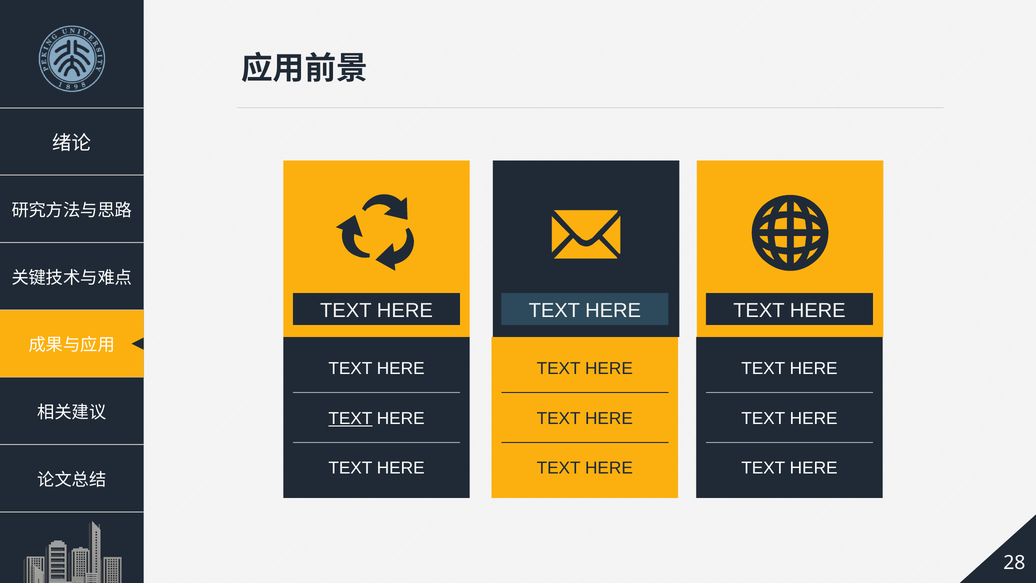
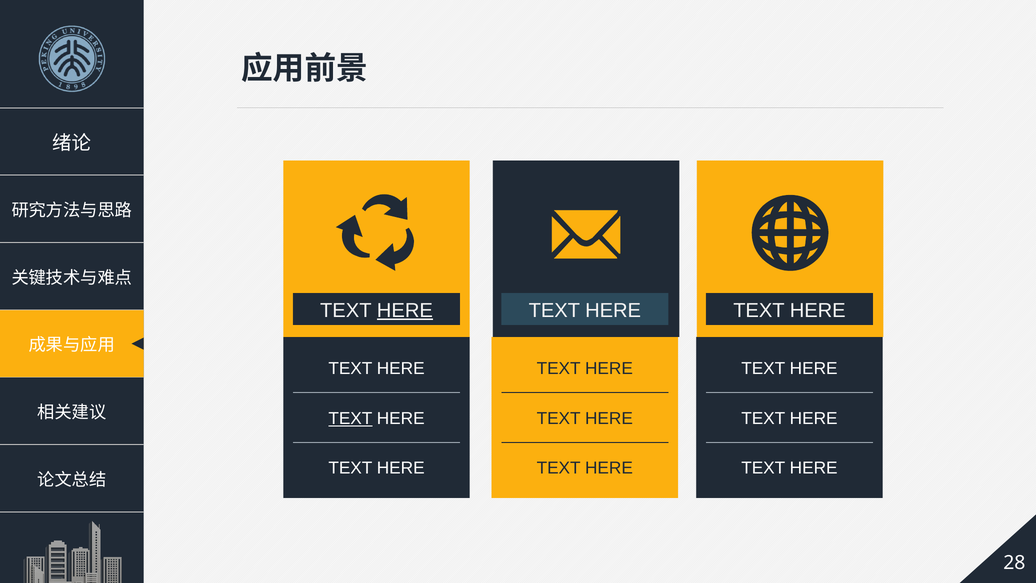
HERE underline: none -> present (405, 310)
